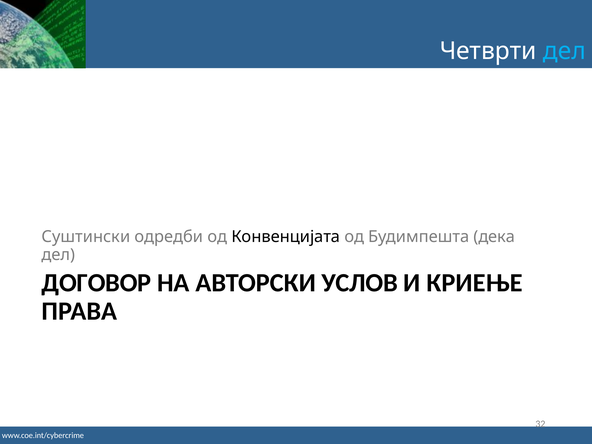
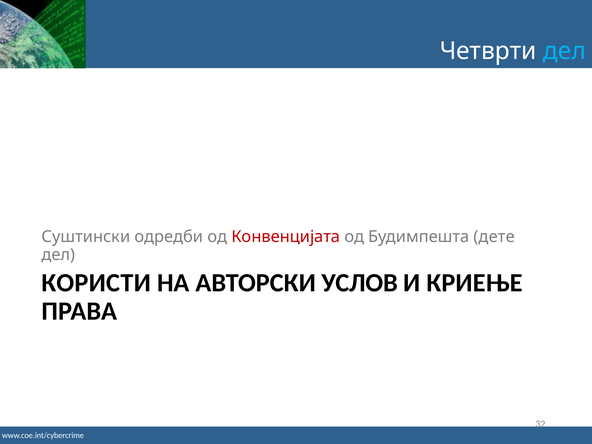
Конвенцијата colour: black -> red (286, 237)
дека: дека -> дете (494, 237)
ДОГОВОР: ДОГОВОР -> КОРИСТИ (96, 283)
